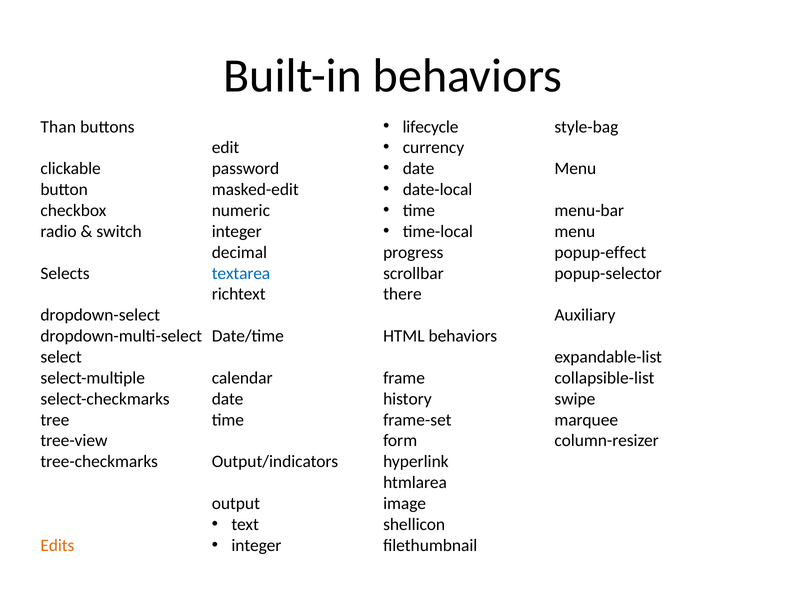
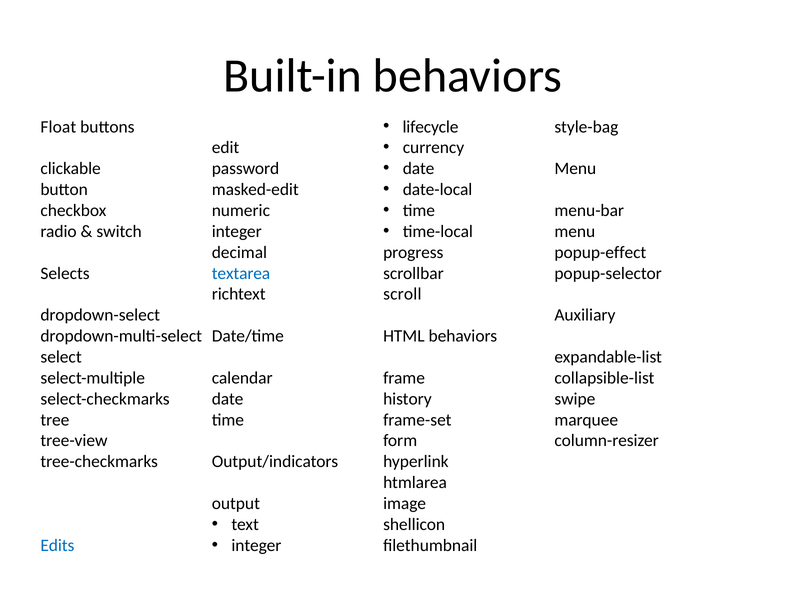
Than: Than -> Float (58, 127)
there: there -> scroll (402, 294)
Edits colour: orange -> blue (57, 546)
